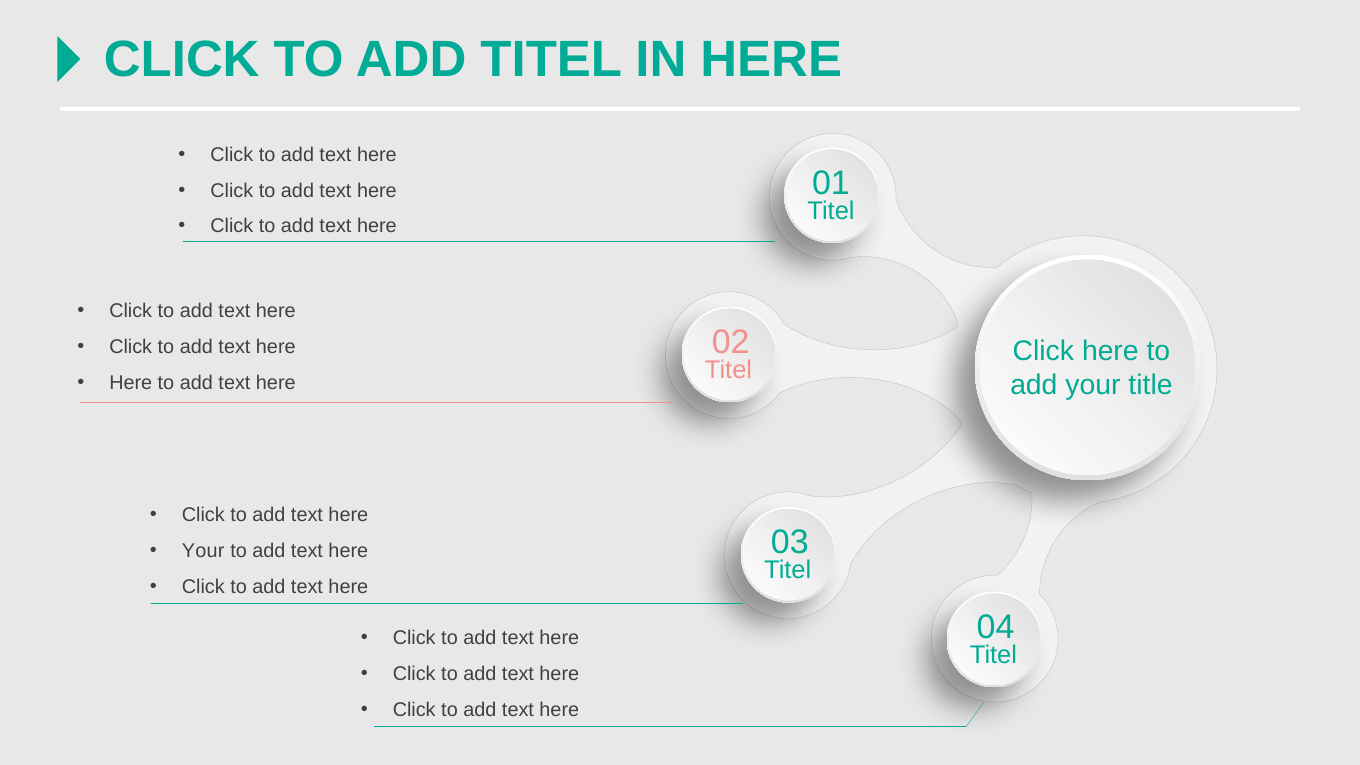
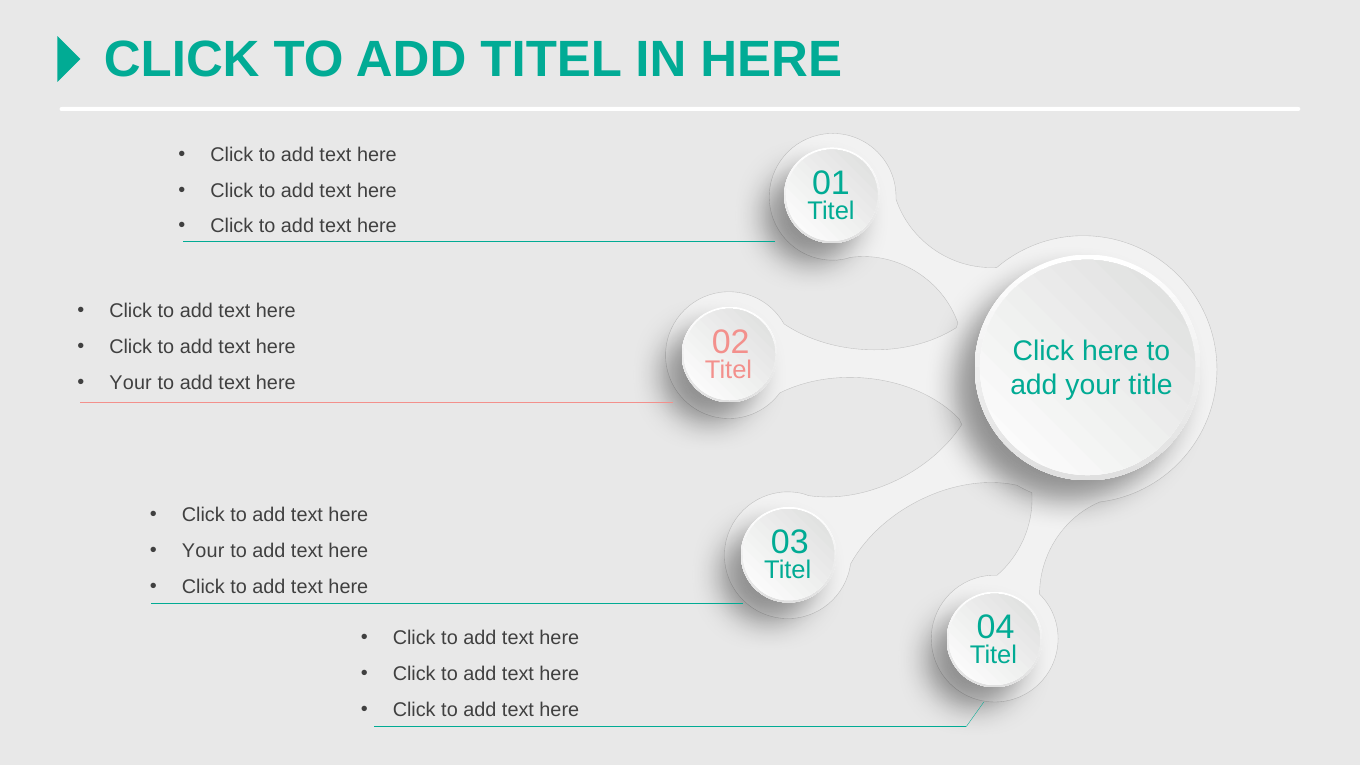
Here: Here -> Your (131, 383)
